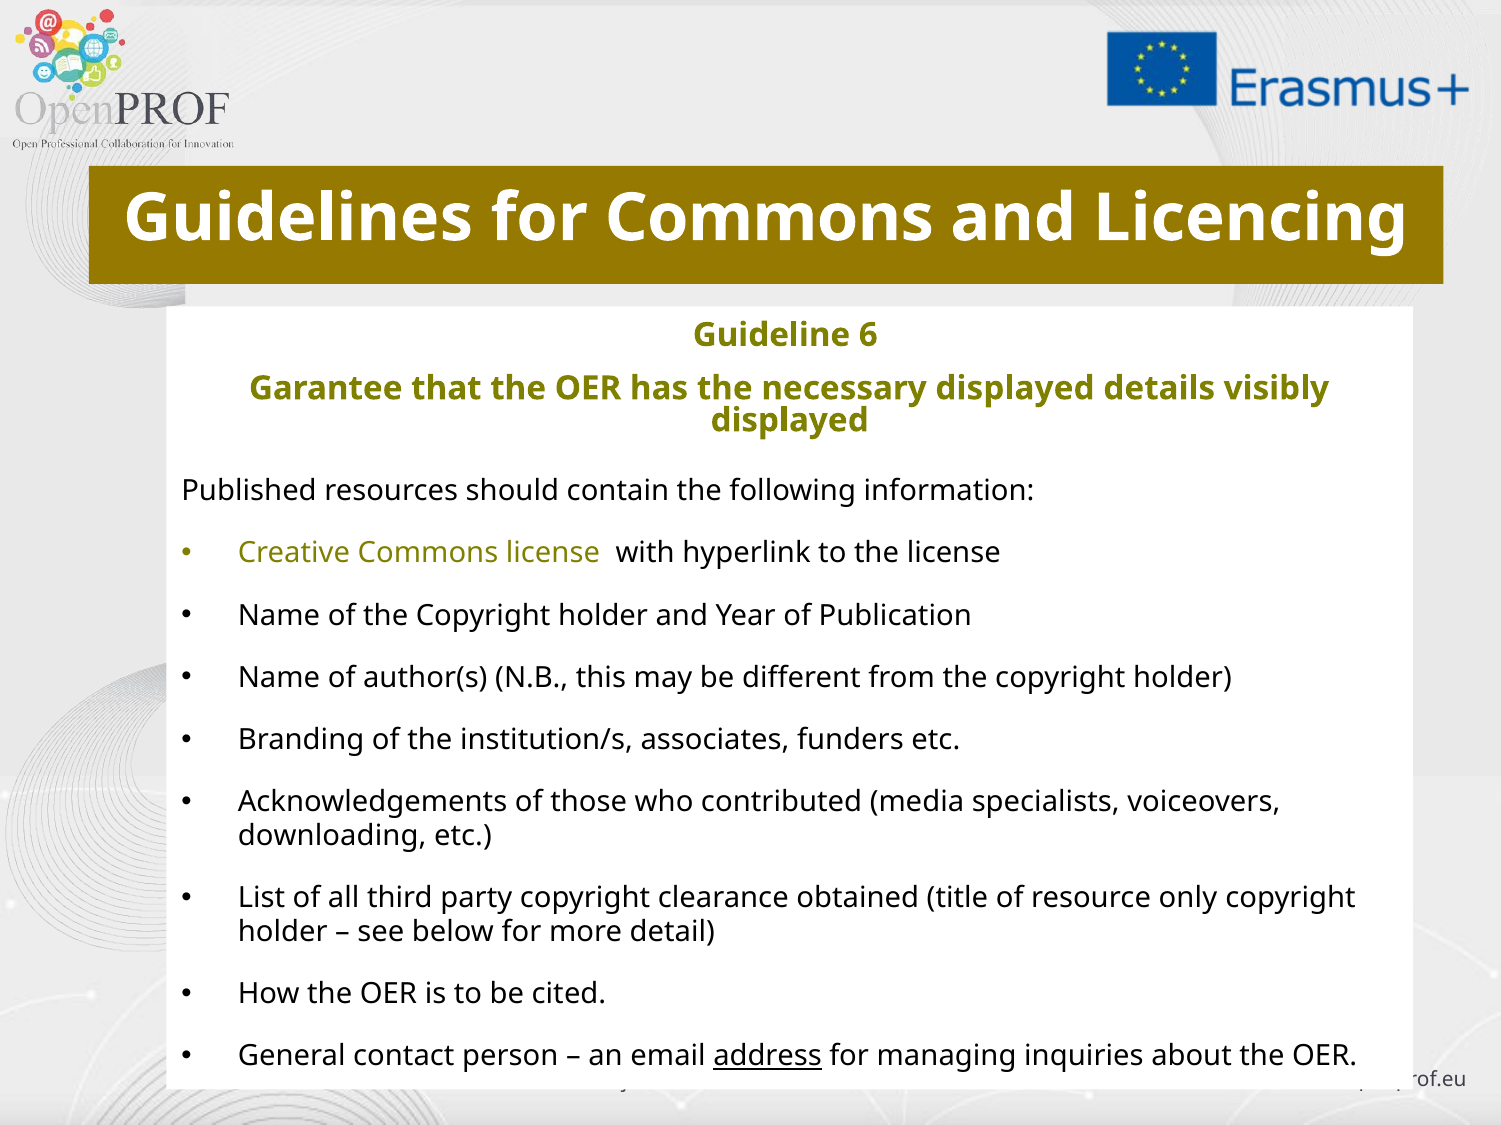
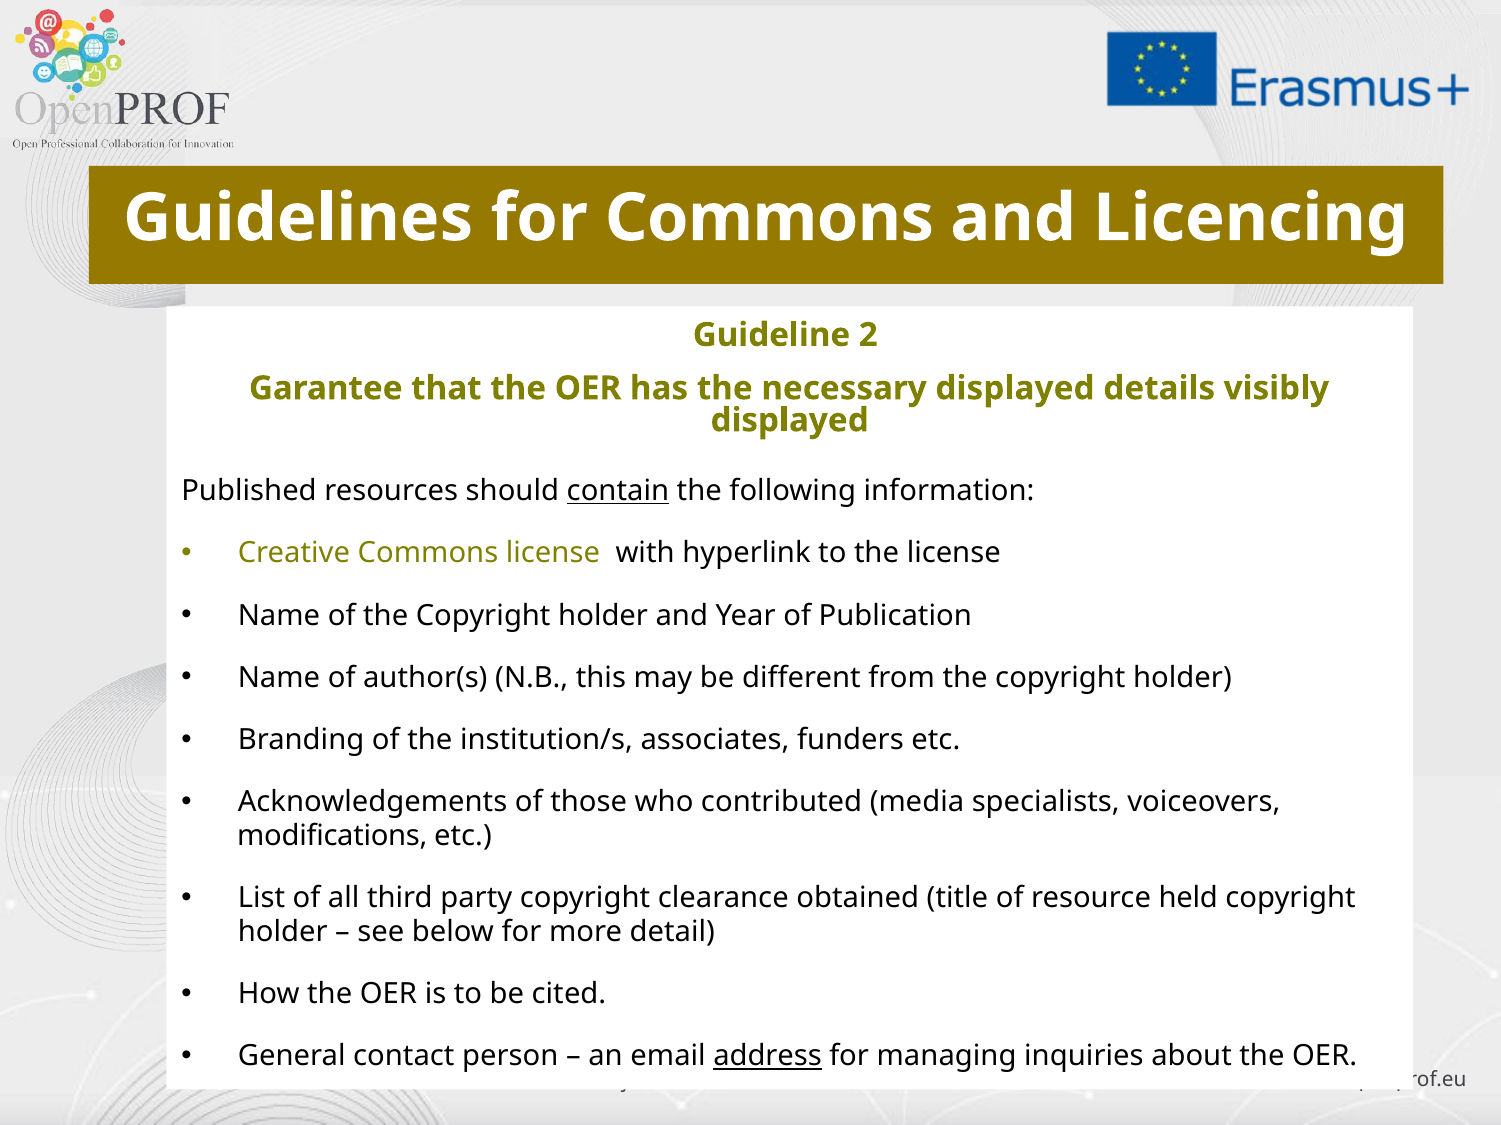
6: 6 -> 2 (868, 335)
contain underline: none -> present (618, 491)
downloading: downloading -> modifications (332, 836)
only: only -> held (1188, 899)
